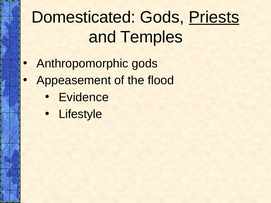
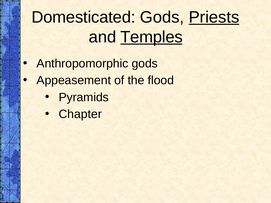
Temples underline: none -> present (151, 37)
Evidence: Evidence -> Pyramids (84, 97)
Lifestyle: Lifestyle -> Chapter (80, 114)
